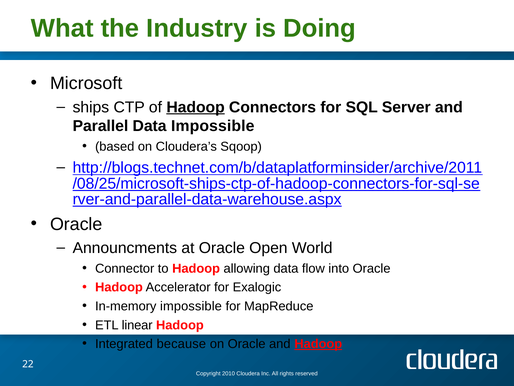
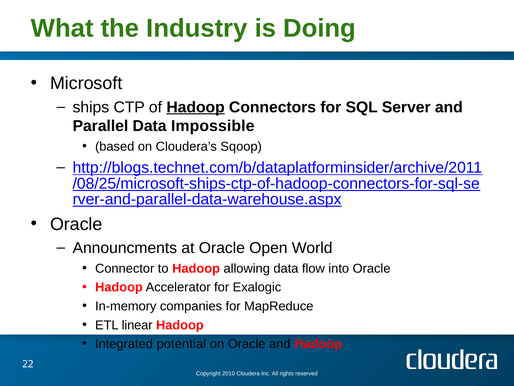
In-memory impossible: impossible -> companies (191, 306)
because: because -> potential (181, 344)
Hadoop underline: present -> none (318, 344)
